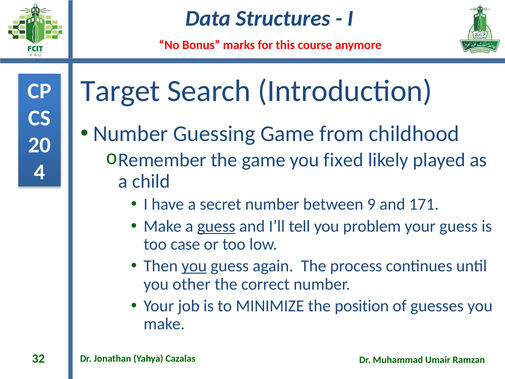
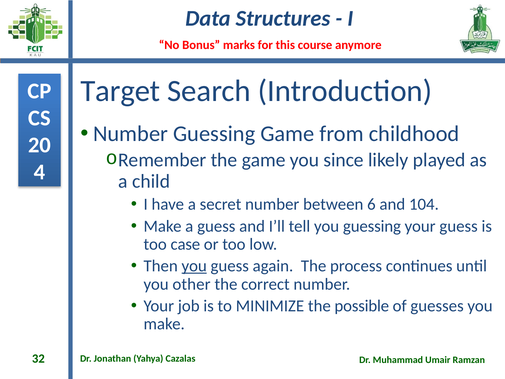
fixed: fixed -> since (344, 160)
9: 9 -> 6 (371, 204)
171: 171 -> 104 (424, 204)
guess underline: present -> none (216, 226)
you problem: problem -> guessing (372, 226)
position: position -> possible (362, 306)
